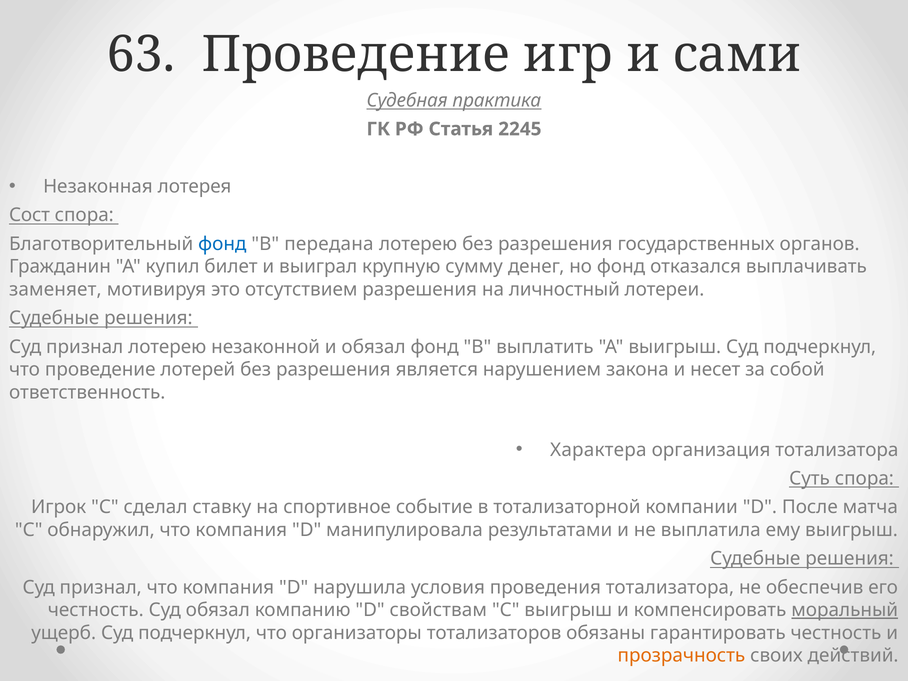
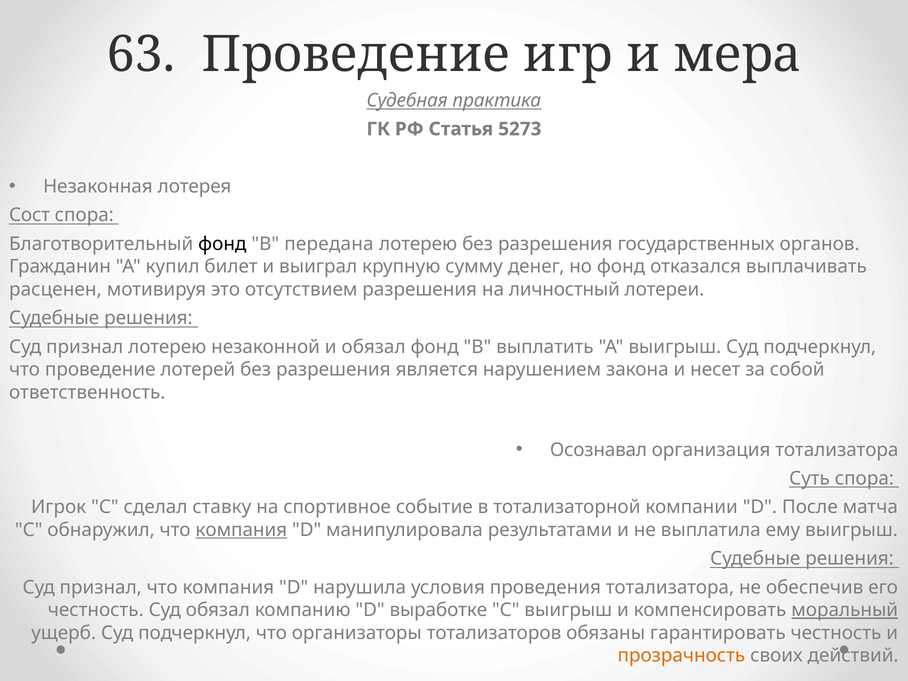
сами: сами -> мера (737, 54)
2245: 2245 -> 5273 (520, 129)
фонд colour: blue -> black (222, 244)
заменяет: заменяет -> расценен (55, 289)
Характера: Характера -> Осознавал (598, 450)
компания underline: none -> present (241, 530)
свойствам: свойствам -> выработке (438, 610)
